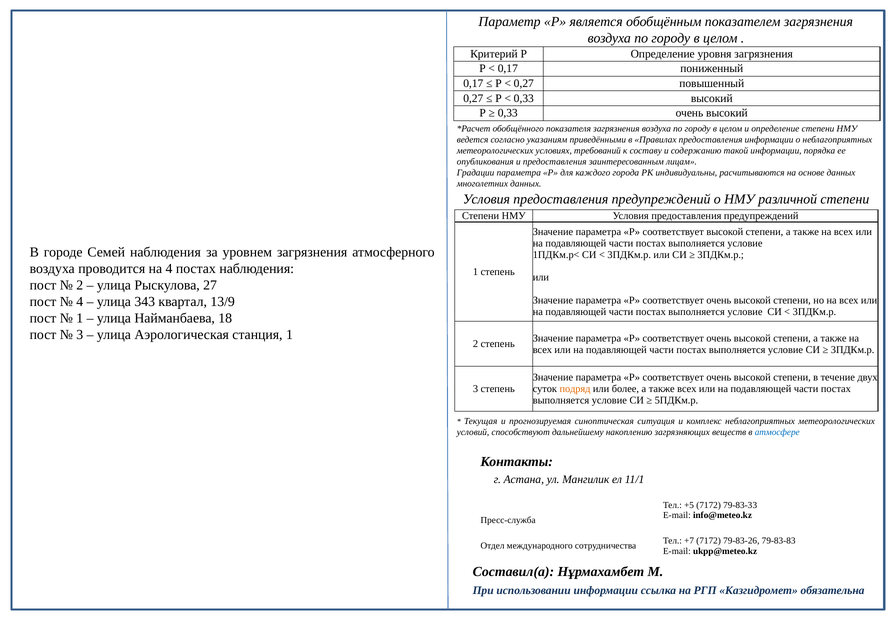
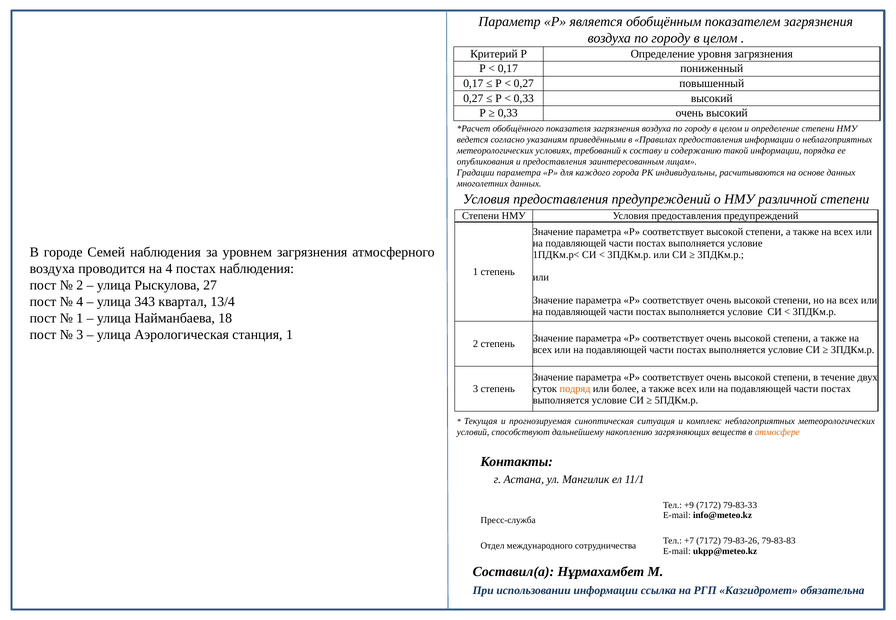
13/9: 13/9 -> 13/4 (223, 302)
атмосфере colour: blue -> orange (777, 433)
+5: +5 -> +9 (689, 505)
